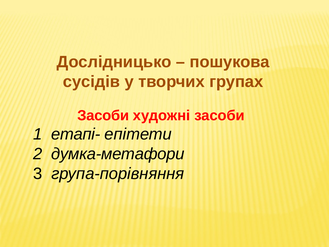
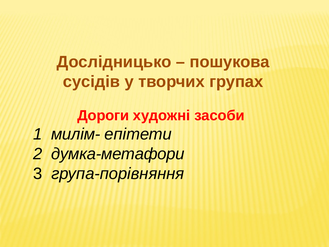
Засоби: Засоби -> Дороги (103, 115)
етапі-: етапі- -> милім- (76, 134)
